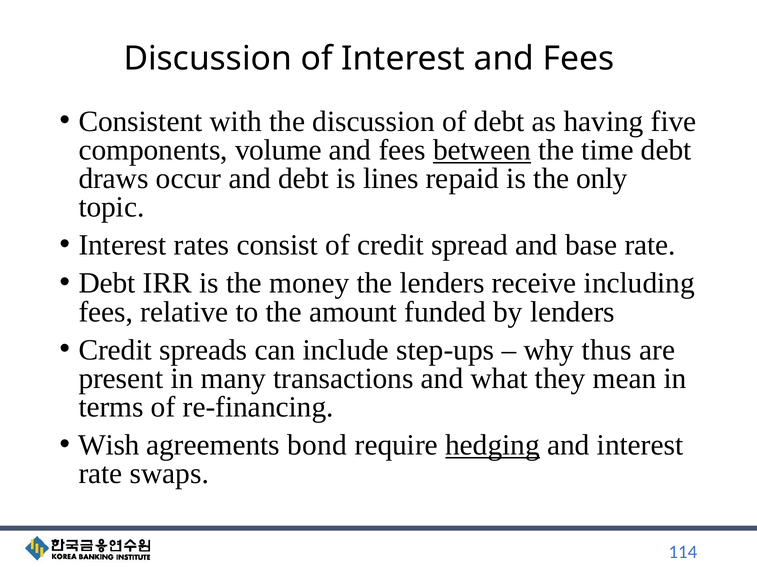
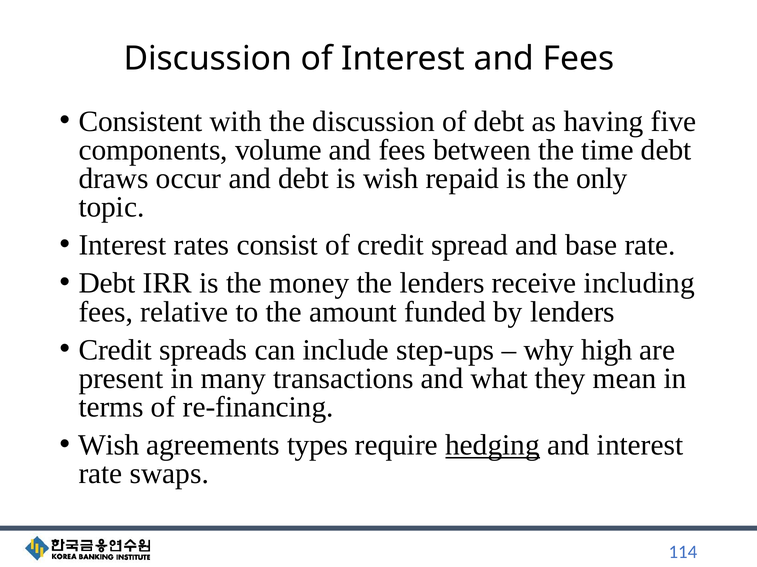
between underline: present -> none (482, 150)
is lines: lines -> wish (391, 179)
thus: thus -> high (607, 350)
bond: bond -> types (317, 446)
